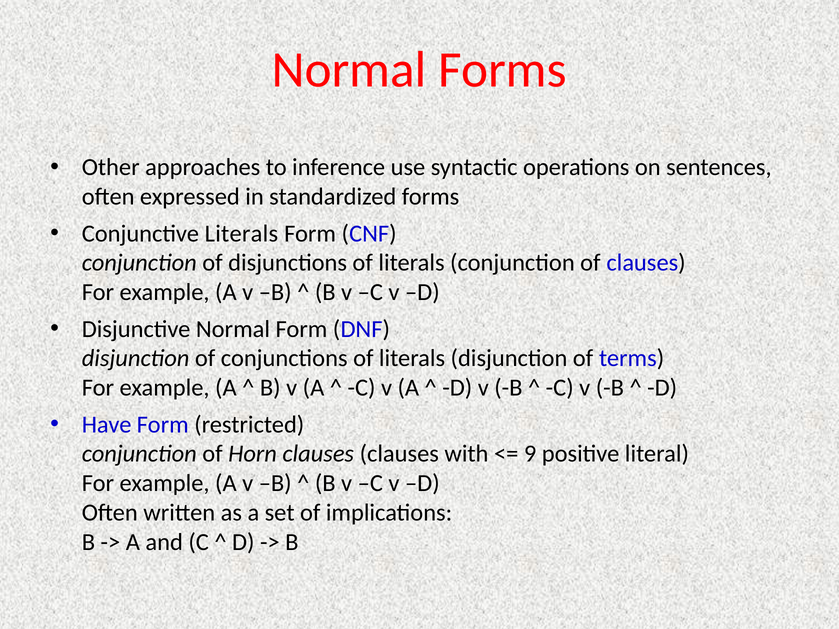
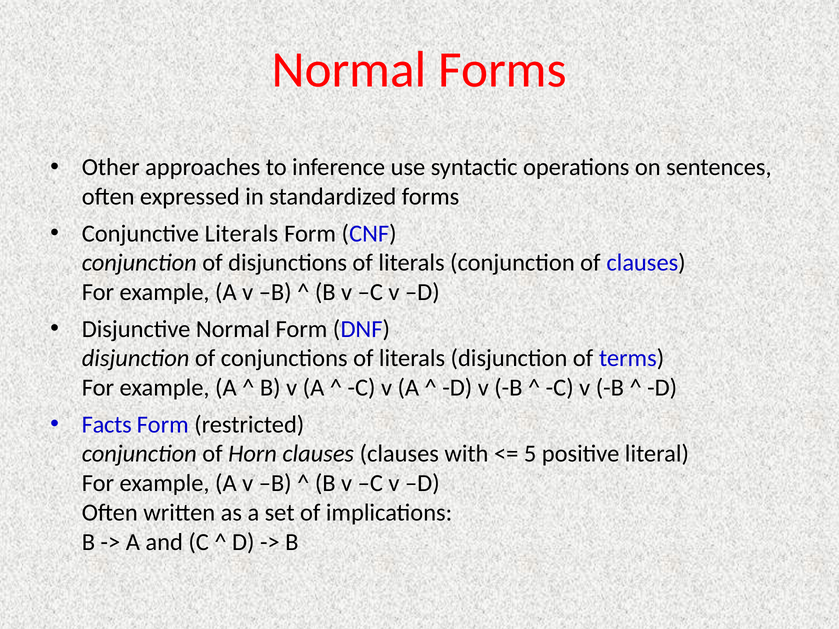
Have: Have -> Facts (107, 425)
9: 9 -> 5 (530, 454)
